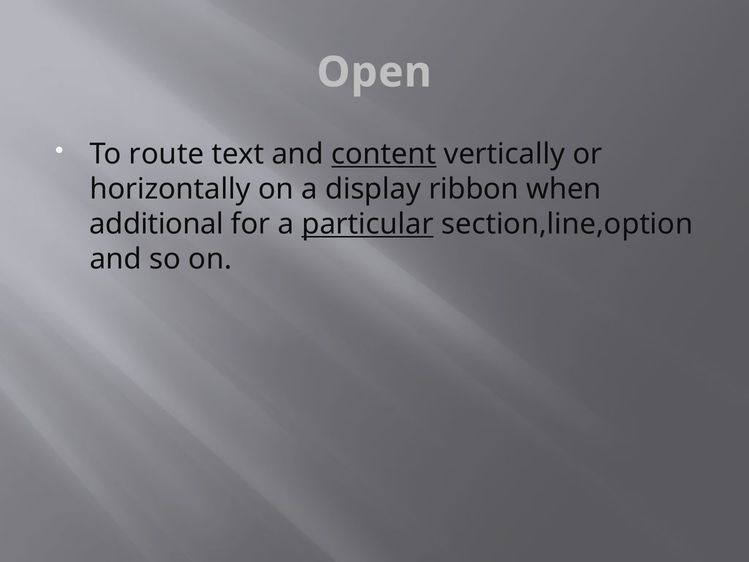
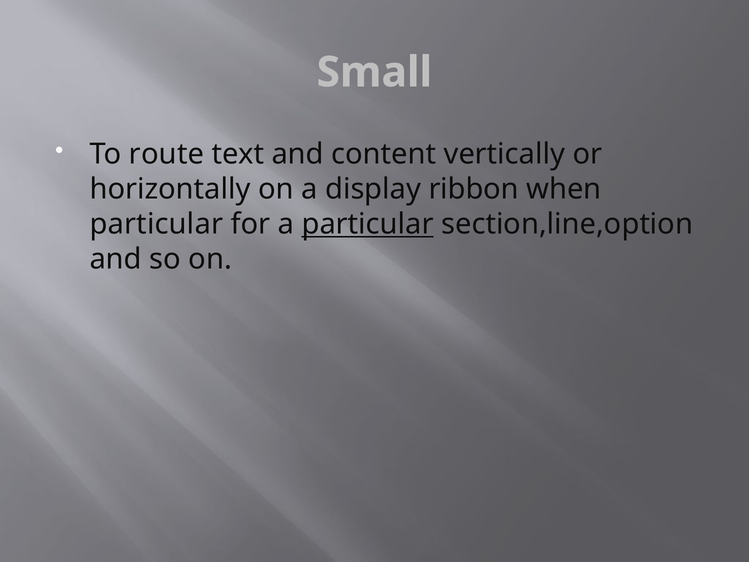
Open: Open -> Small (374, 72)
content underline: present -> none (384, 154)
additional: additional -> particular (156, 224)
